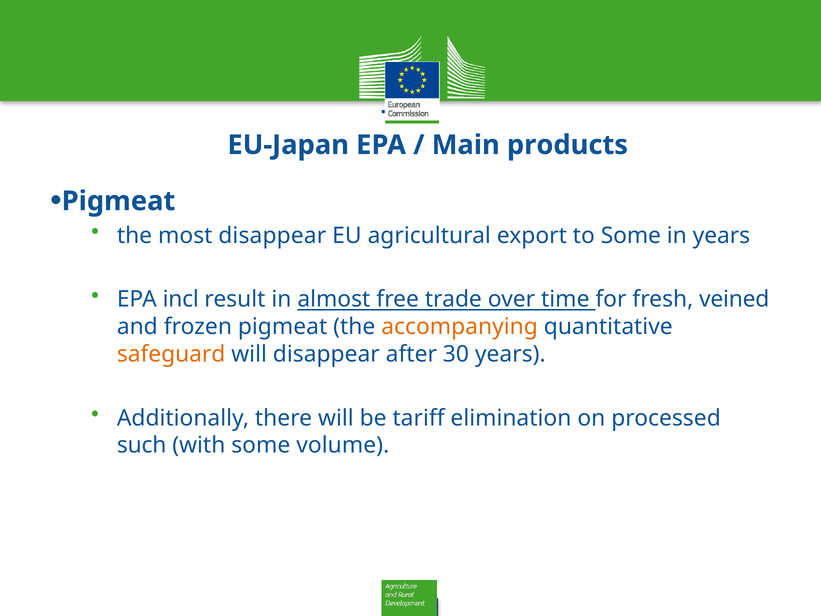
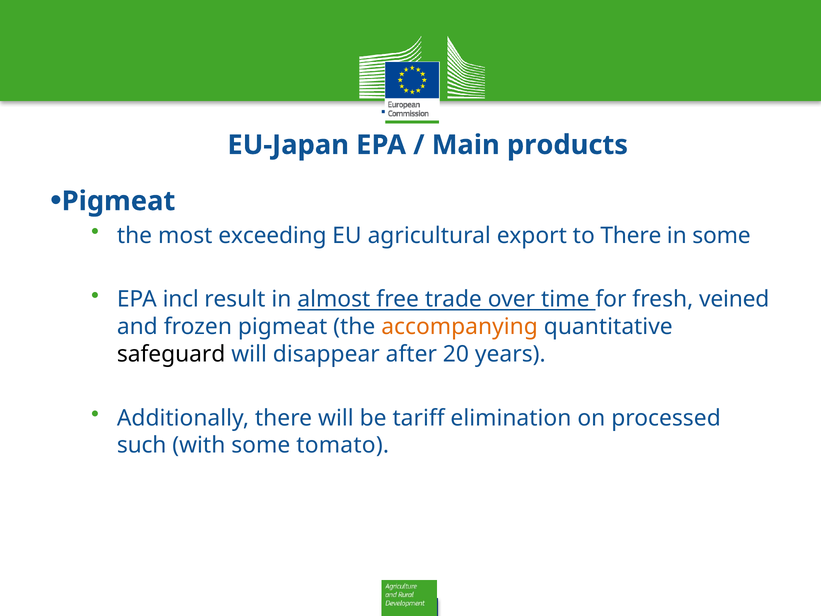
most disappear: disappear -> exceeding (272, 235)
to Some: Some -> There (631, 235)
in years: years -> some (721, 235)
safeguard colour: orange -> black (171, 354)
30: 30 -> 20 (456, 354)
volume: volume -> tomato (343, 445)
